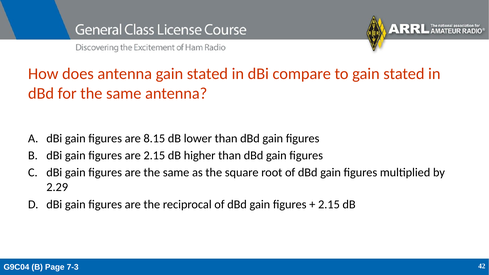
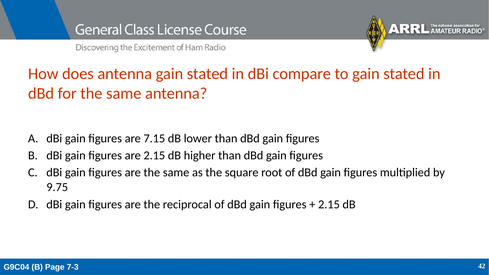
8.15: 8.15 -> 7.15 (154, 138)
2.29: 2.29 -> 9.75 (57, 187)
